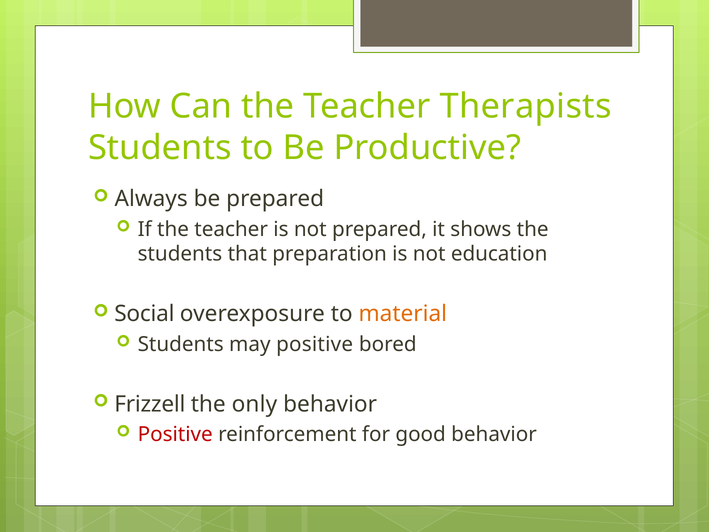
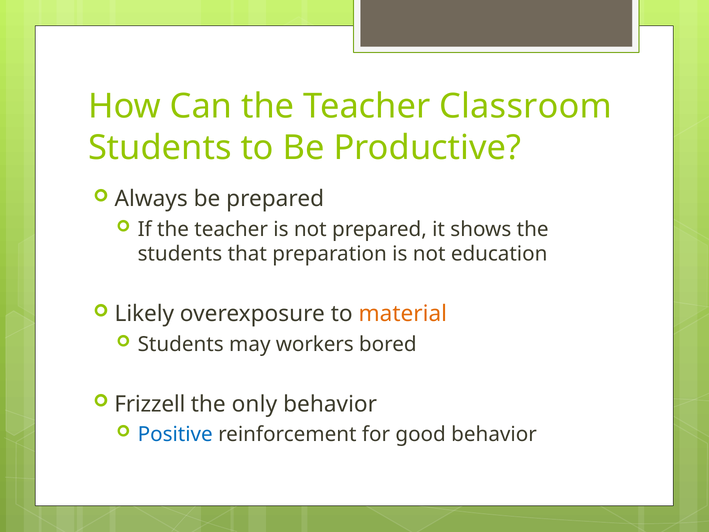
Therapists: Therapists -> Classroom (526, 106)
Social: Social -> Likely (144, 314)
may positive: positive -> workers (315, 344)
Positive colour: red -> blue (175, 434)
